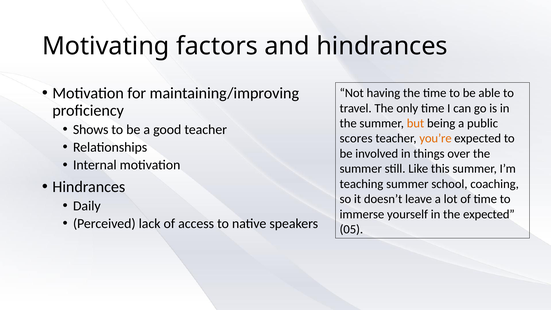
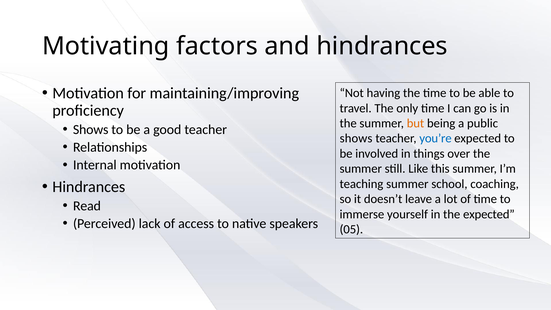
scores: scores -> shows (356, 138)
you’re colour: orange -> blue (435, 138)
Daily: Daily -> Read (87, 206)
